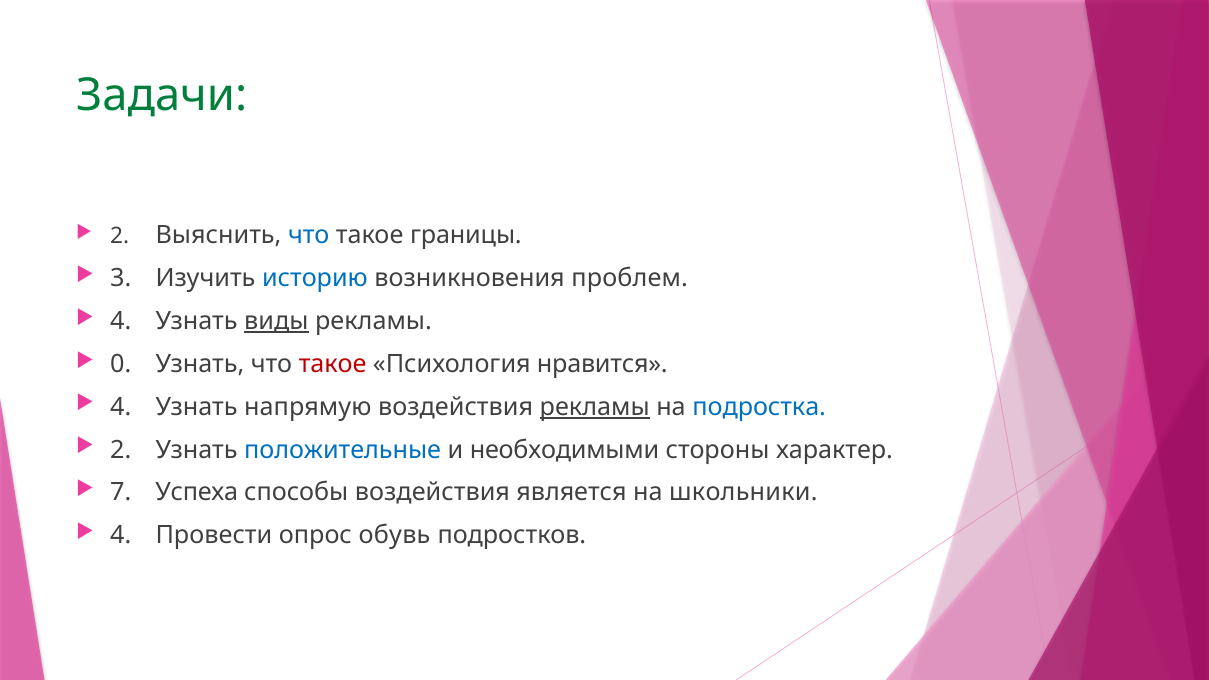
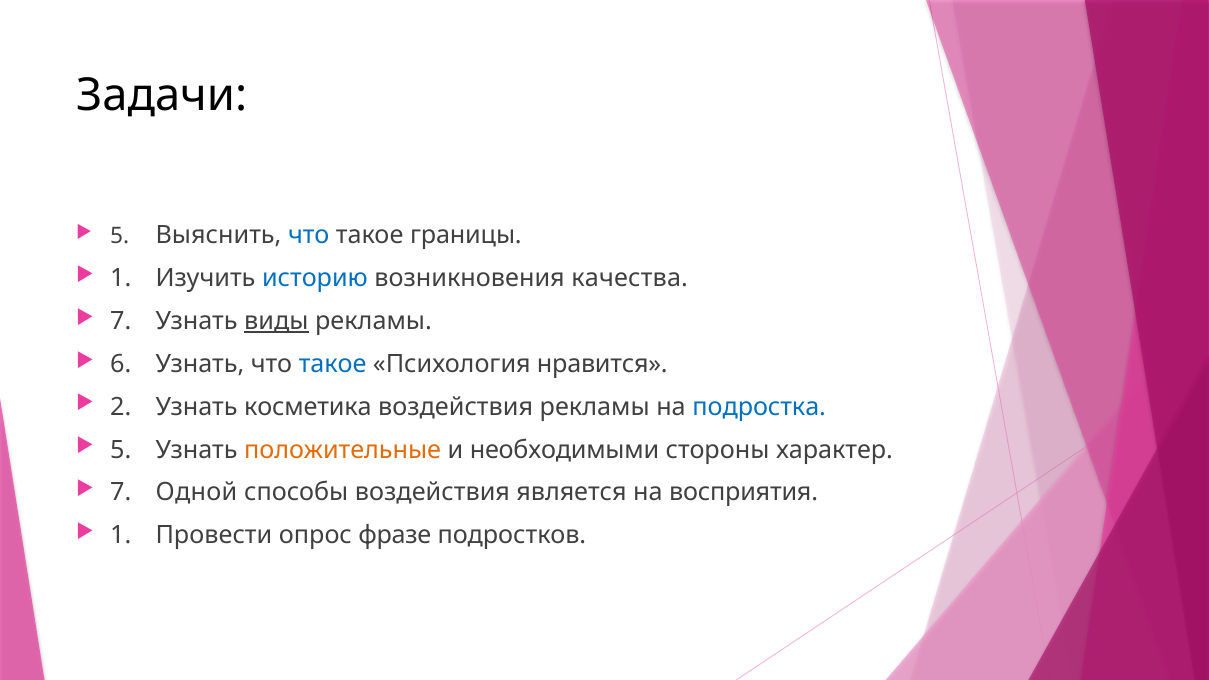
Задачи colour: green -> black (162, 95)
2: 2 -> 5 (120, 237)
3: 3 -> 1 (121, 279)
проблем: проблем -> качества (630, 279)
4: 4 -> 7 (121, 321)
0: 0 -> 6 (121, 364)
такое colour: red -> blue (333, 364)
4: 4 -> 2 (121, 407)
напрямую: напрямую -> косметика (308, 407)
рекламы underline: present -> none (595, 407)
2: 2 -> 5 (121, 450)
положительные colour: blue -> orange (343, 450)
Успеха: Успеха -> Одной (196, 493)
школьники: школьники -> восприятия (744, 493)
4: 4 -> 1 (121, 536)
обувь: обувь -> фразе (395, 536)
